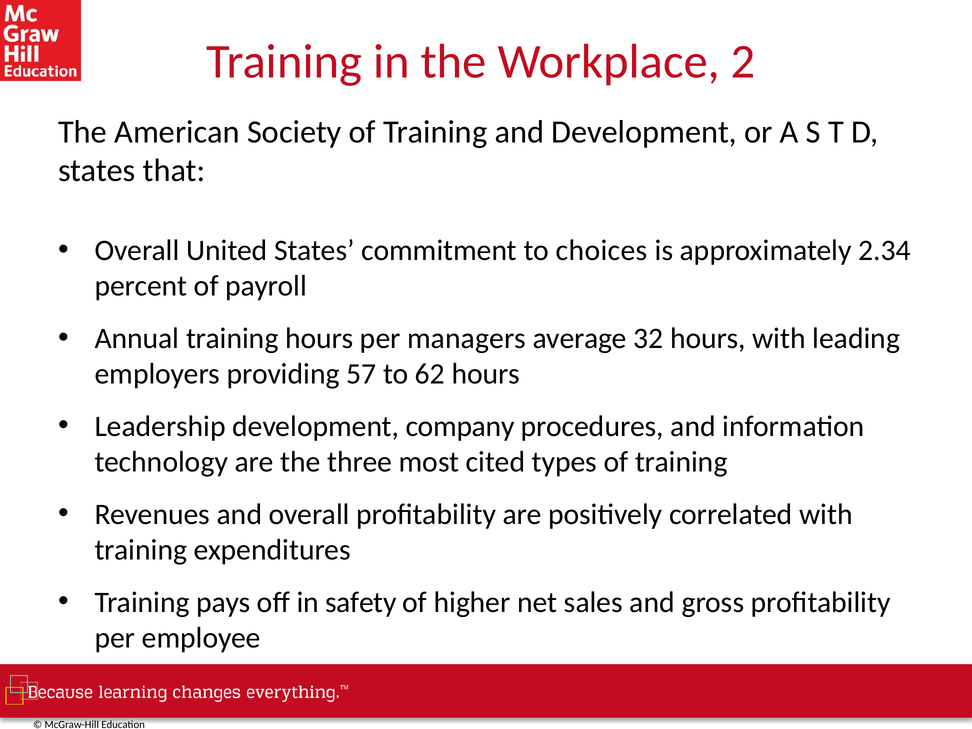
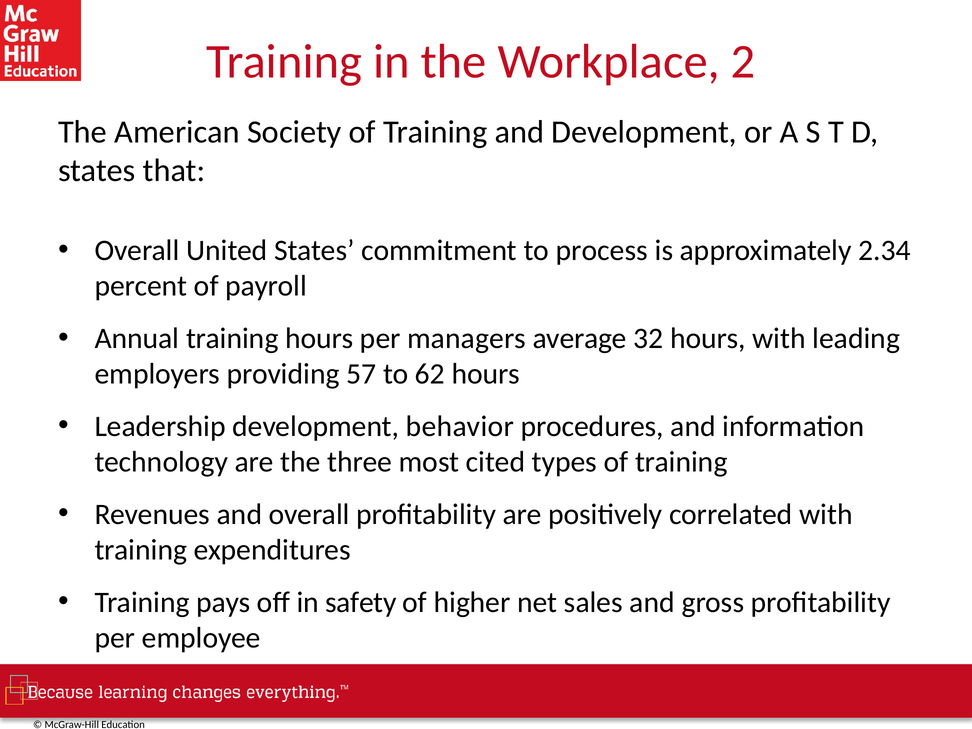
choices: choices -> process (602, 250)
company: company -> behavior (460, 426)
